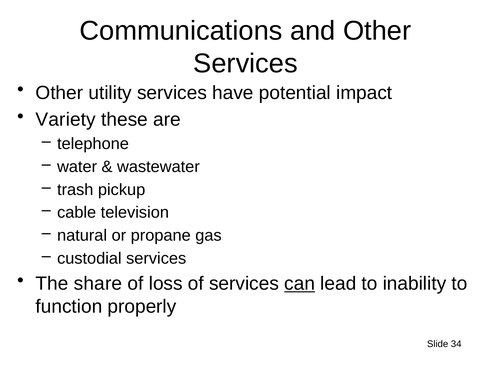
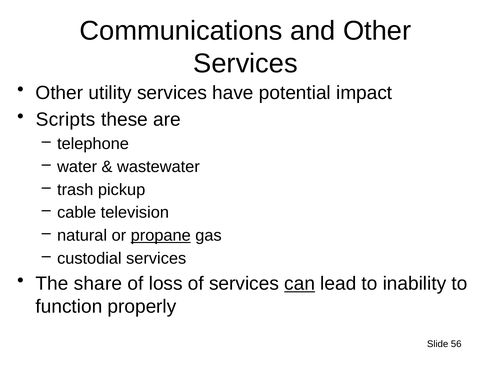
Variety: Variety -> Scripts (66, 120)
propane underline: none -> present (161, 236)
34: 34 -> 56 (456, 344)
